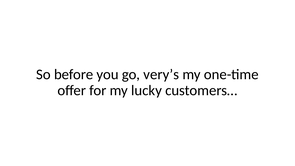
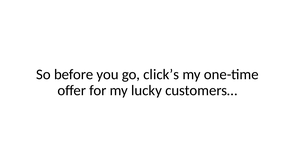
very’s: very’s -> click’s (161, 74)
